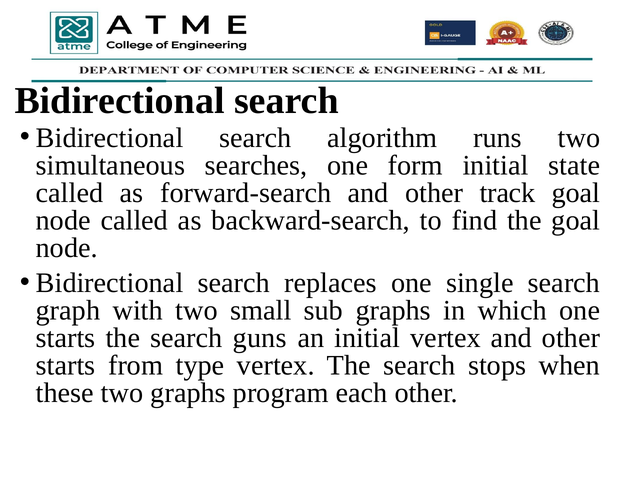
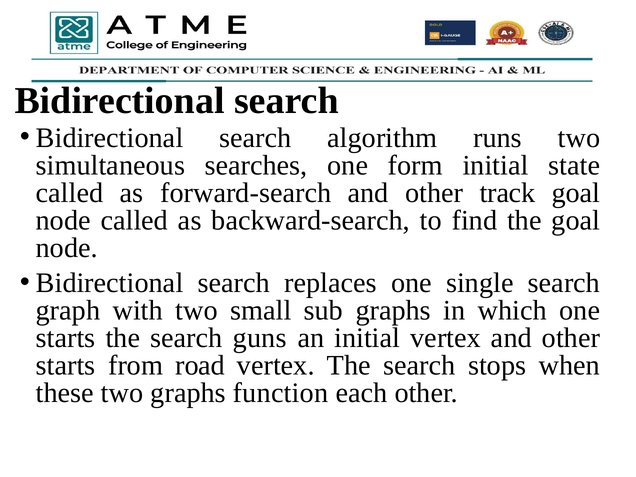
type: type -> road (200, 366)
program: program -> function (281, 393)
